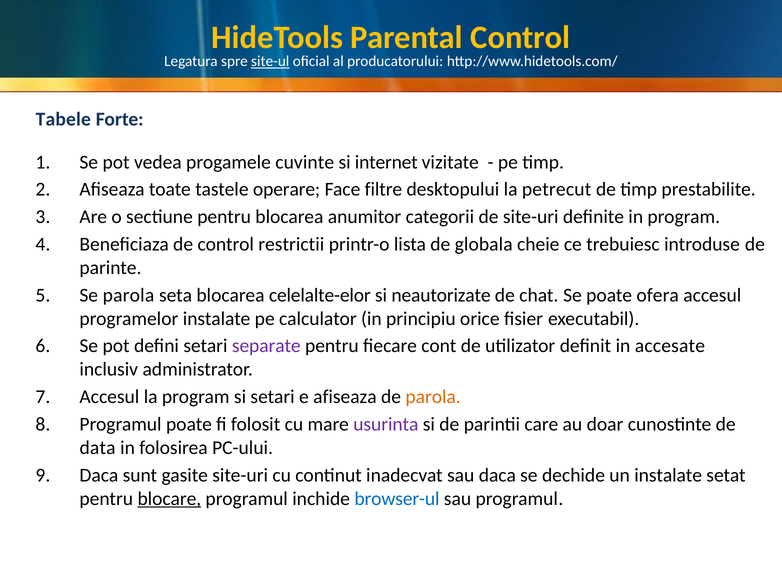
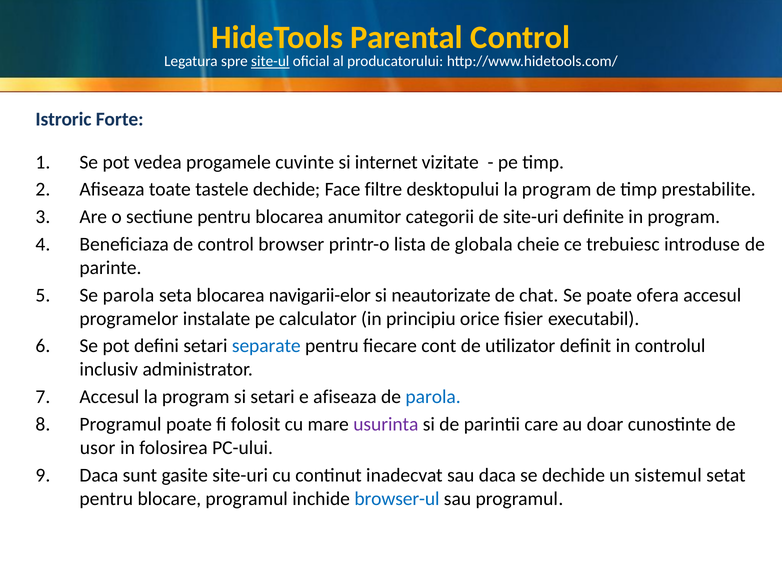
Tabele: Tabele -> Istroric (63, 119)
tastele operare: operare -> dechide (287, 189)
desktopului la petrecut: petrecut -> program (557, 189)
restrictii: restrictii -> browser (291, 244)
celelalte-elor: celelalte-elor -> navigarii-elor (320, 295)
separate colour: purple -> blue (266, 346)
accesate: accesate -> controlul (670, 346)
parola colour: orange -> blue (433, 397)
data: data -> usor (98, 447)
un instalate: instalate -> sistemul (668, 475)
blocare underline: present -> none (169, 498)
